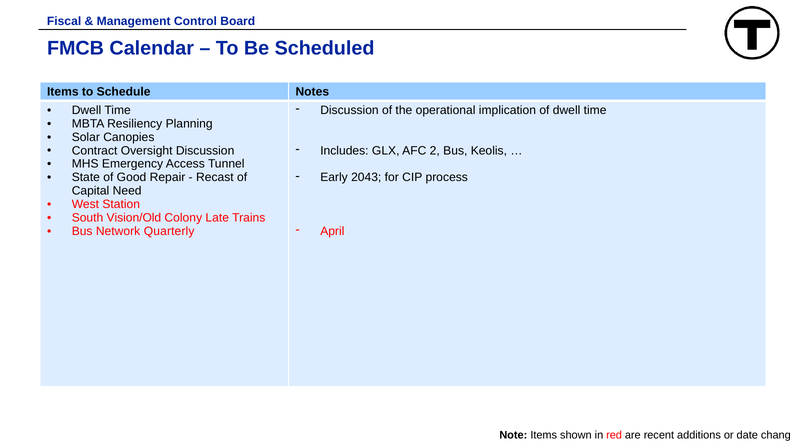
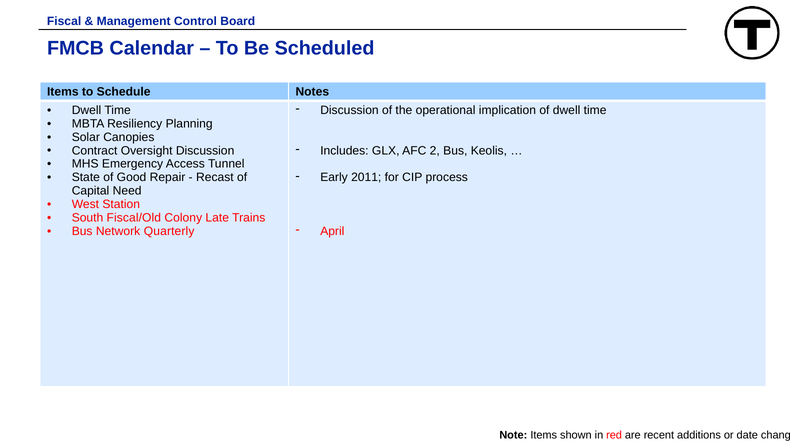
2043: 2043 -> 2011 (366, 178)
Vision/Old: Vision/Old -> Fiscal/Old (134, 218)
